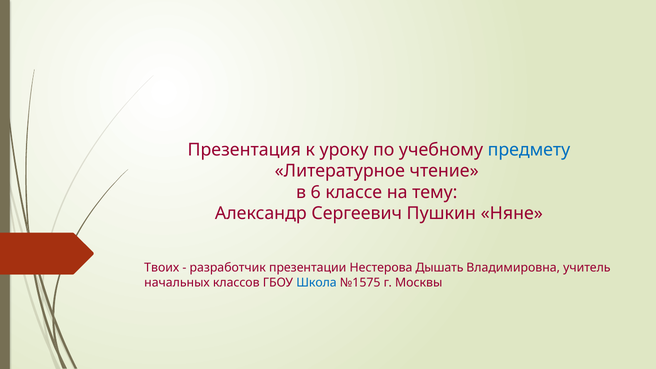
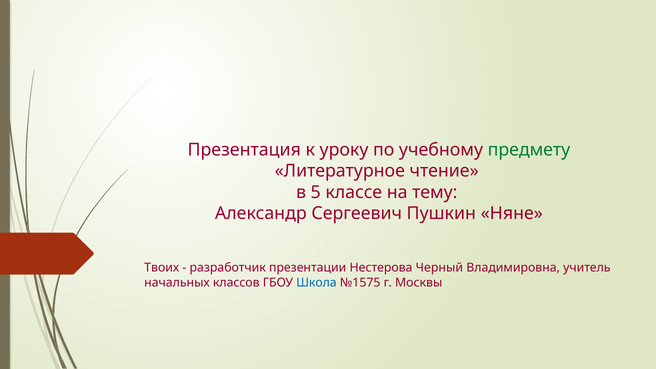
предмету colour: blue -> green (529, 150)
6: 6 -> 5 (316, 192)
Дышать: Дышать -> Черный (439, 268)
